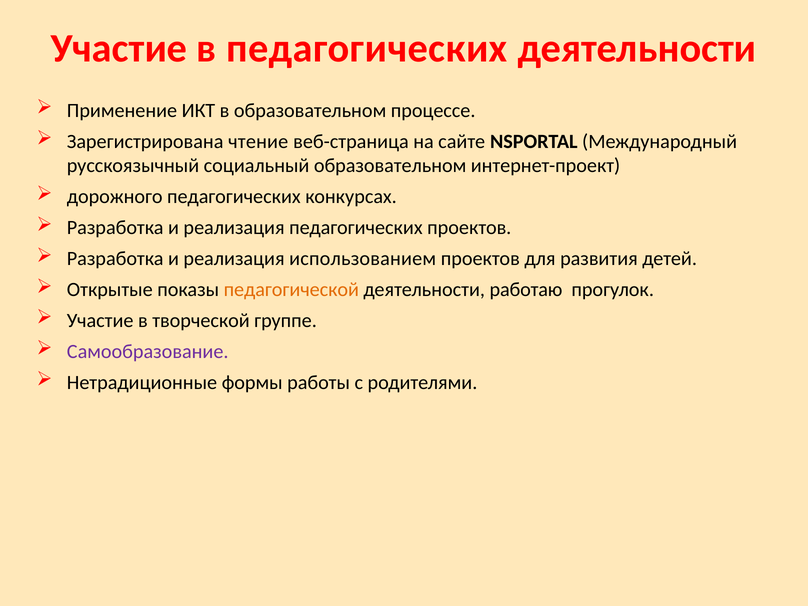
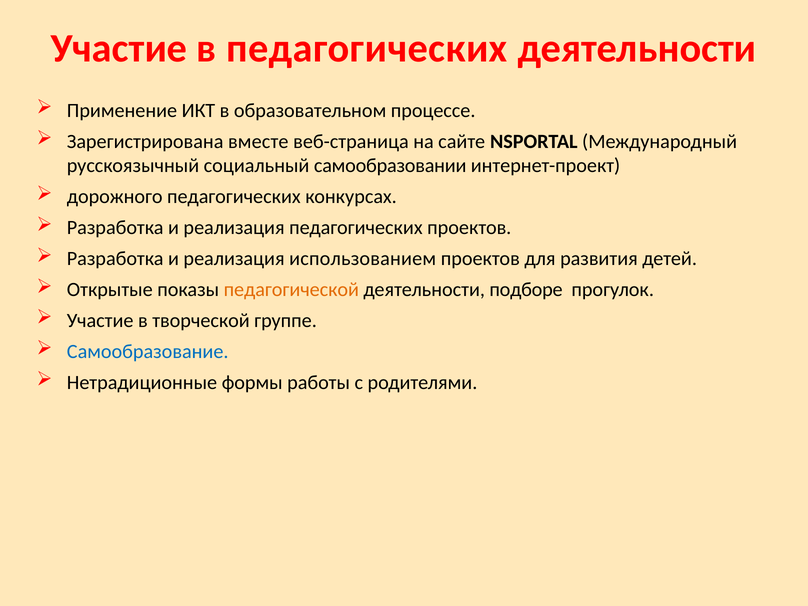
чтение: чтение -> вместе (258, 141)
социальный образовательном: образовательном -> самообразовании (390, 166)
работаю: работаю -> подборе (526, 290)
Самообразование colour: purple -> blue (148, 352)
